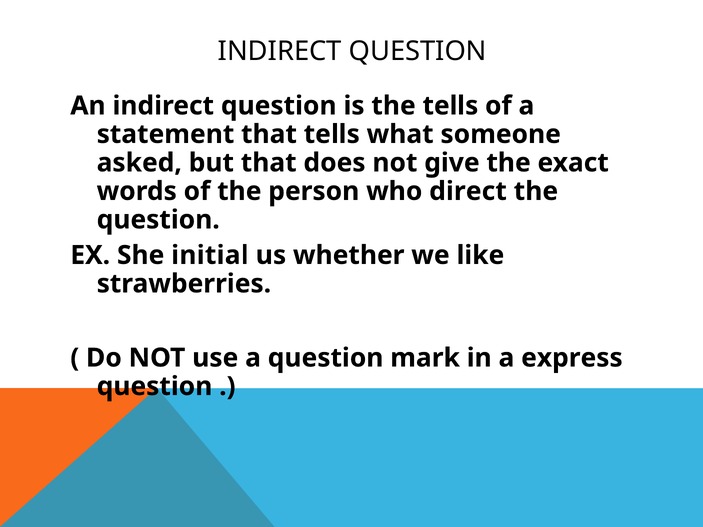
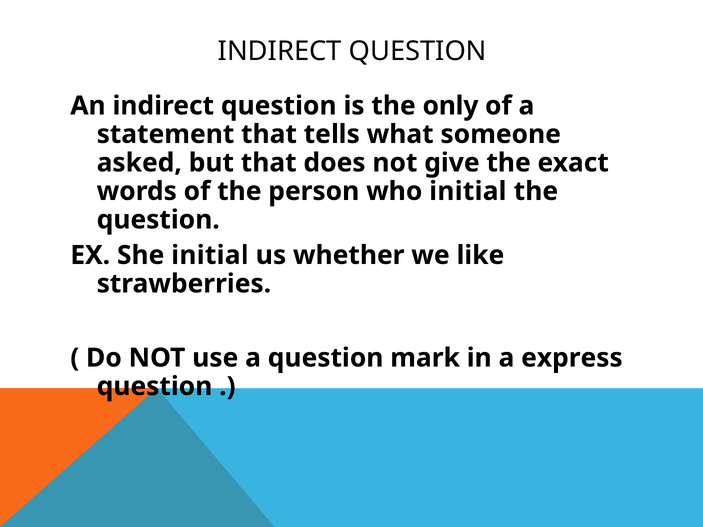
the tells: tells -> only (450, 106)
who direct: direct -> initial (468, 191)
